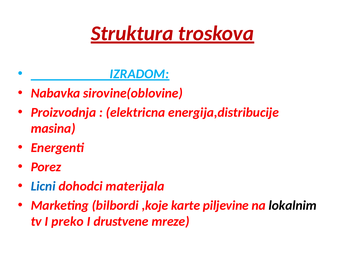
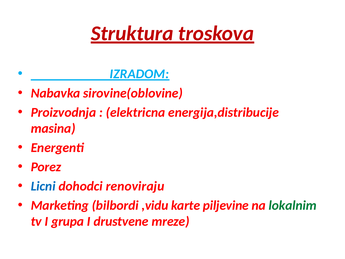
materijala: materijala -> renoviraju (135, 186)
,koje: ,koje -> ,vidu (155, 205)
lokalnim colour: black -> green (293, 205)
preko: preko -> grupa (68, 221)
